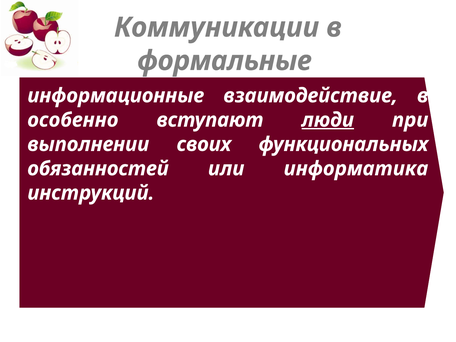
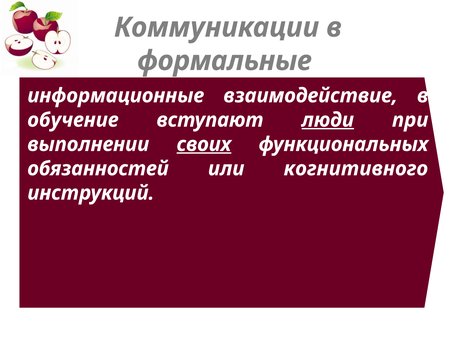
особенно: особенно -> обучение (73, 120)
своих underline: none -> present (204, 144)
информатика: информатика -> когнитивного (356, 169)
